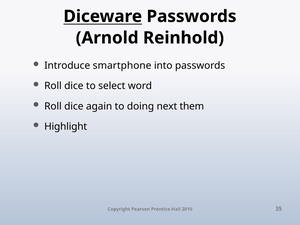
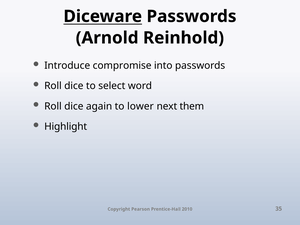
smartphone: smartphone -> compromise (122, 66)
doing: doing -> lower (140, 106)
